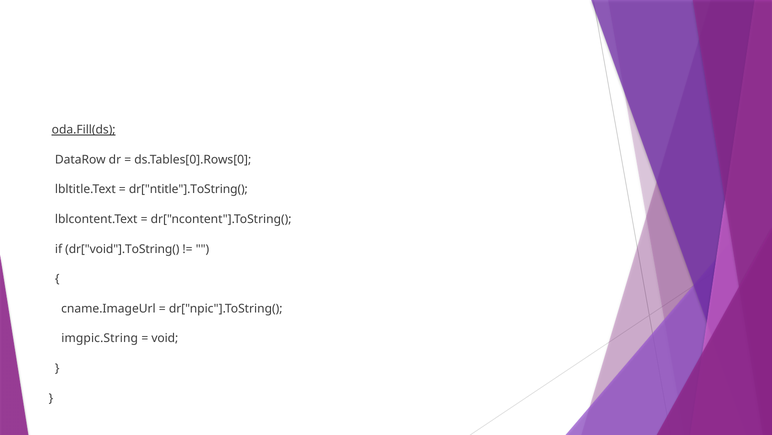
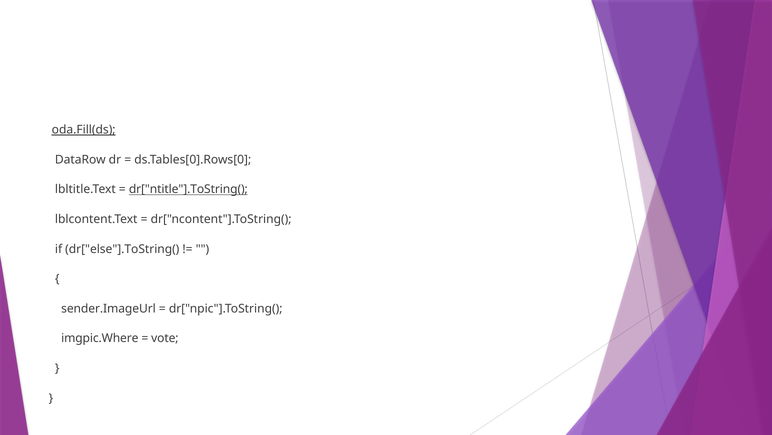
dr["ntitle"].ToString( underline: none -> present (188, 189)
dr["void"].ToString(: dr["void"].ToString( -> dr["else"].ToString( (122, 249)
cname.ImageUrl: cname.ImageUrl -> sender.ImageUrl (108, 308)
imgpic.String: imgpic.String -> imgpic.Where (100, 338)
void: void -> vote (165, 338)
